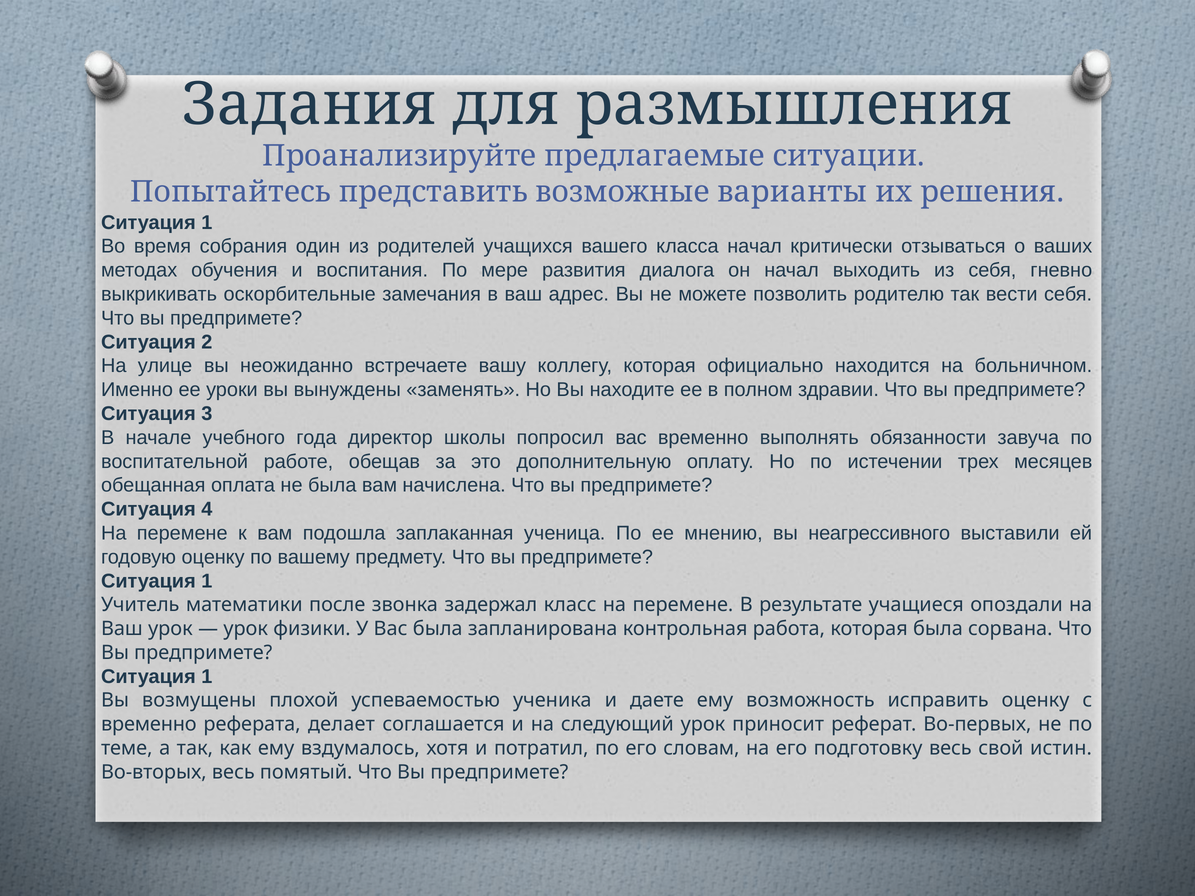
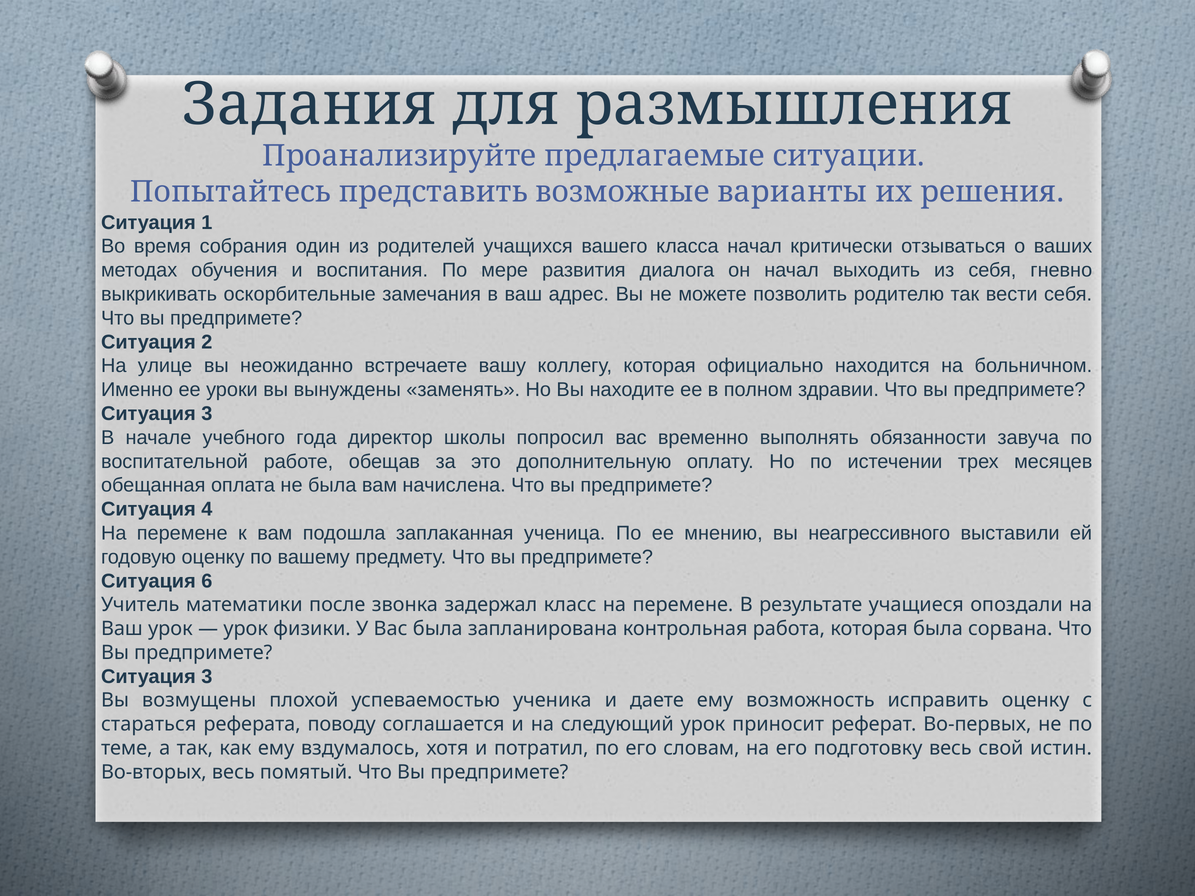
1: 1 -> 6 (207, 581)
1: 1 -> 3 (207, 677)
временно: временно -> стараться (149, 725)
делает: делает -> поводу (342, 725)
